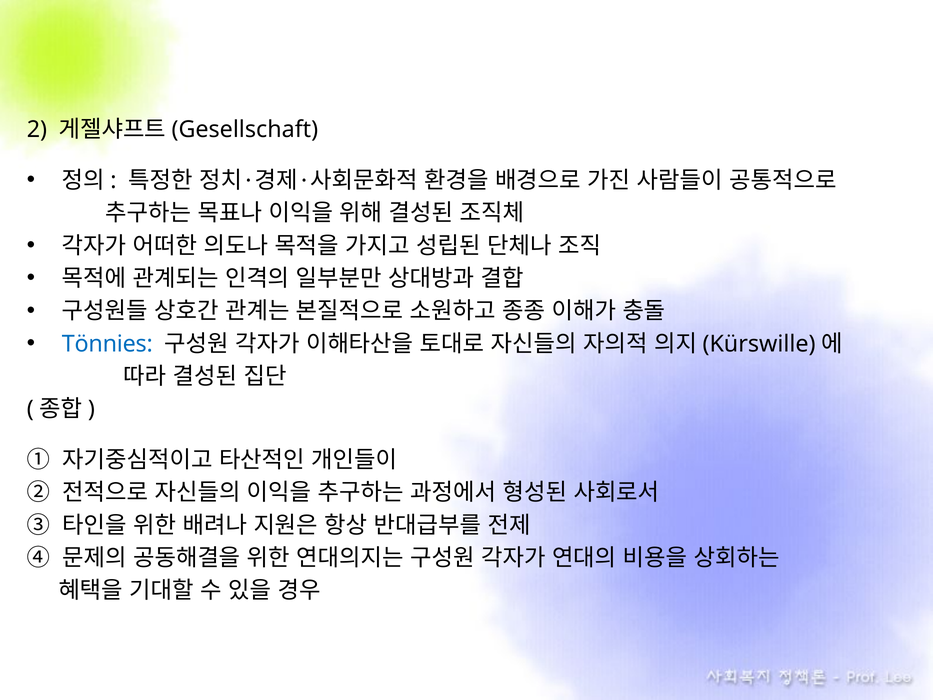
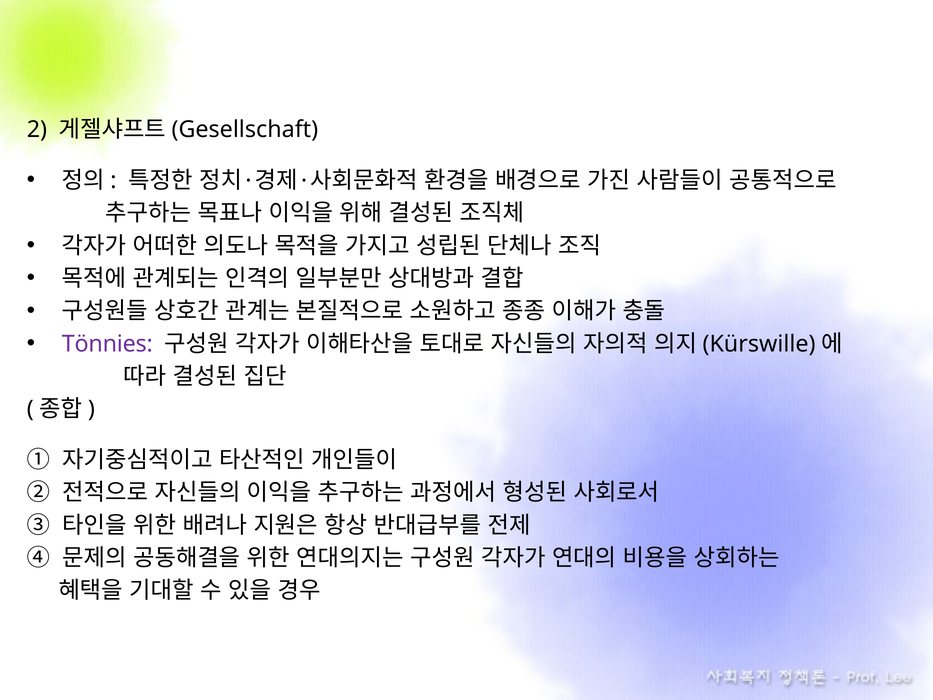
Tönnies colour: blue -> purple (107, 344)
